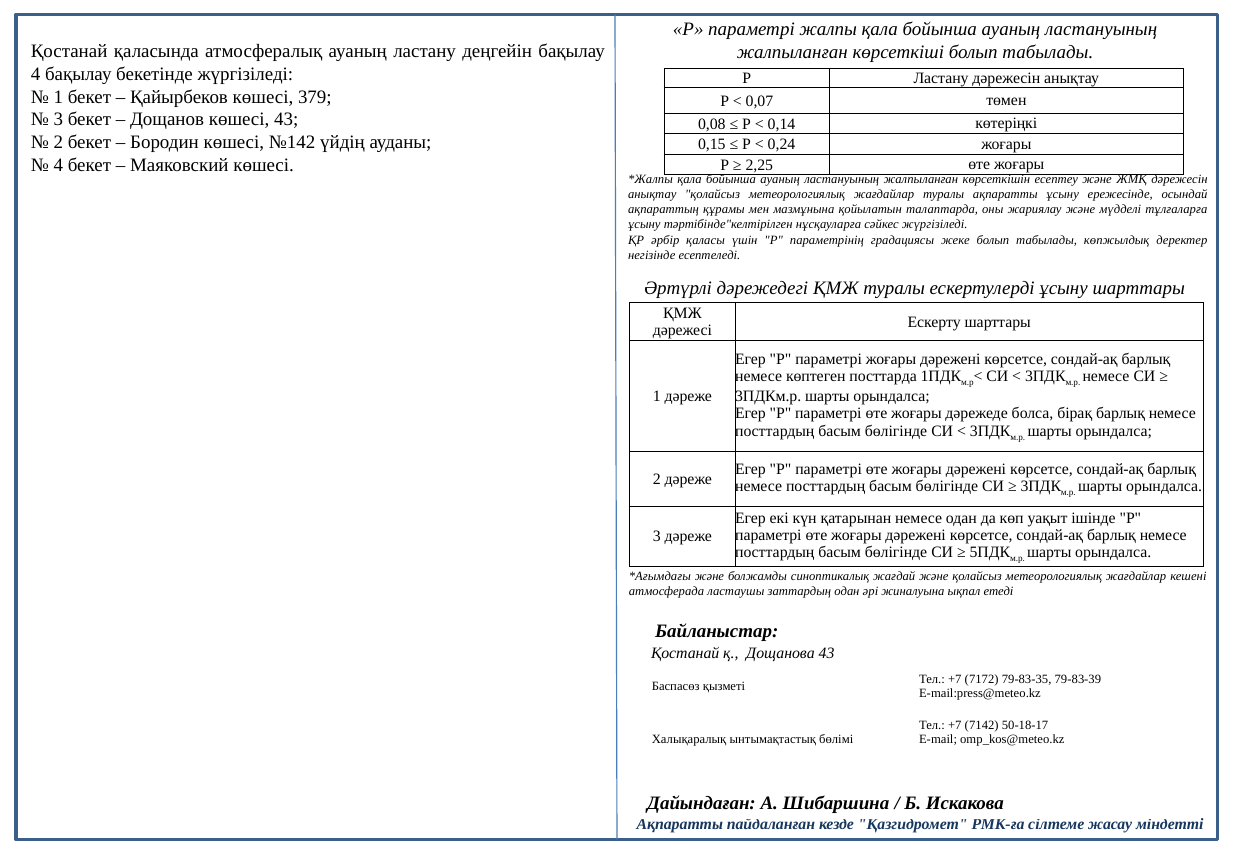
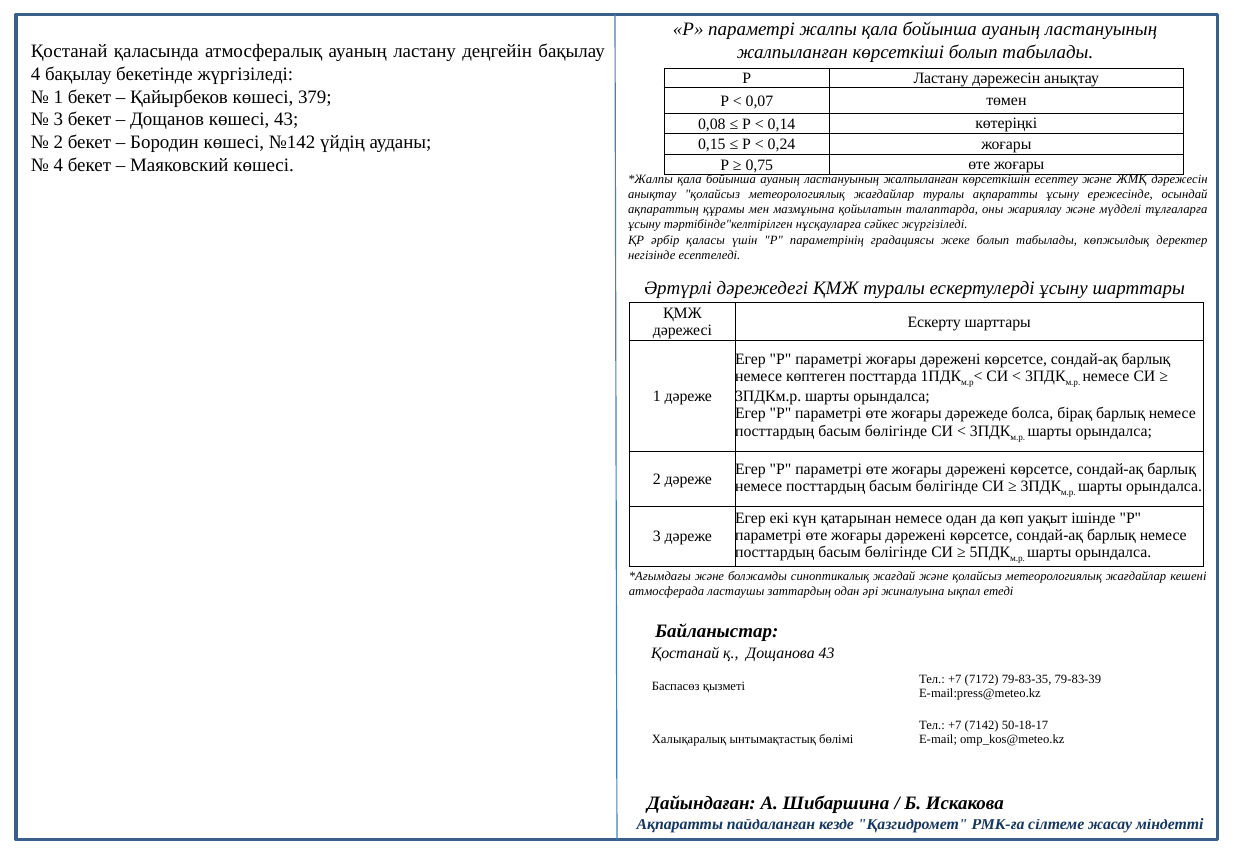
2,25: 2,25 -> 0,75 (759, 165)
